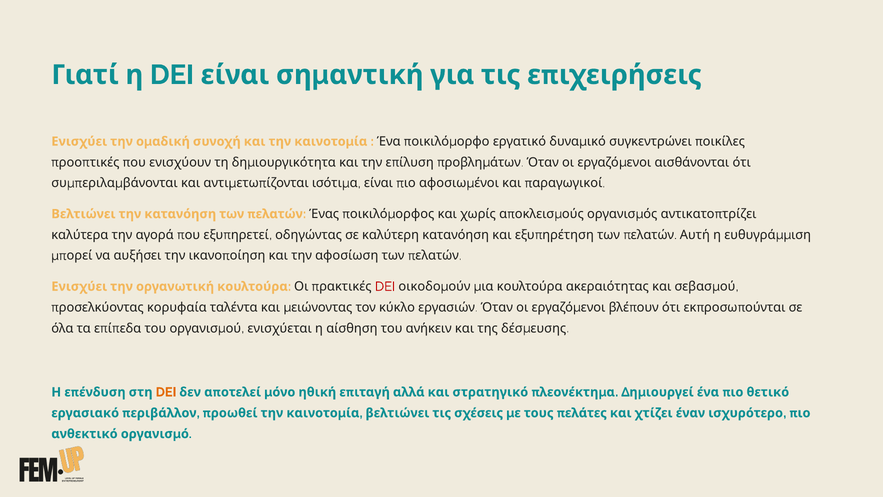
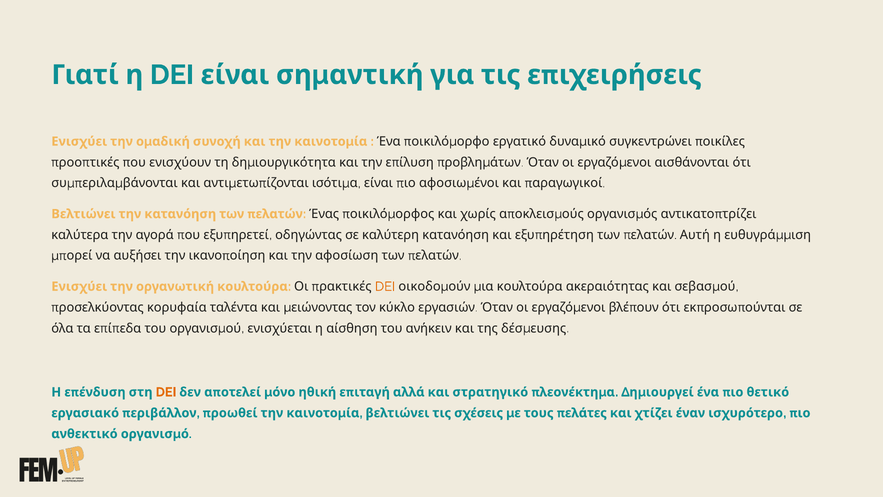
DEI colour: red -> orange (385, 286)
